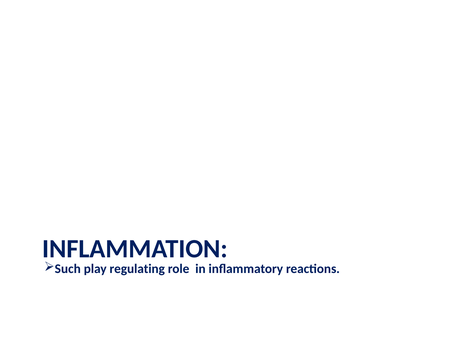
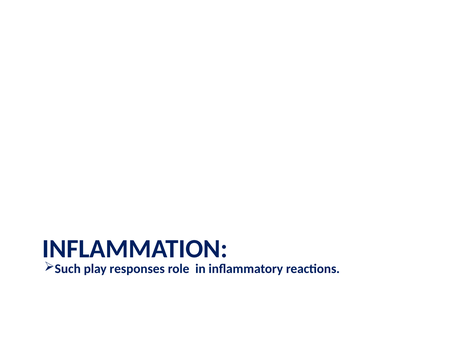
regulating: regulating -> responses (137, 268)
